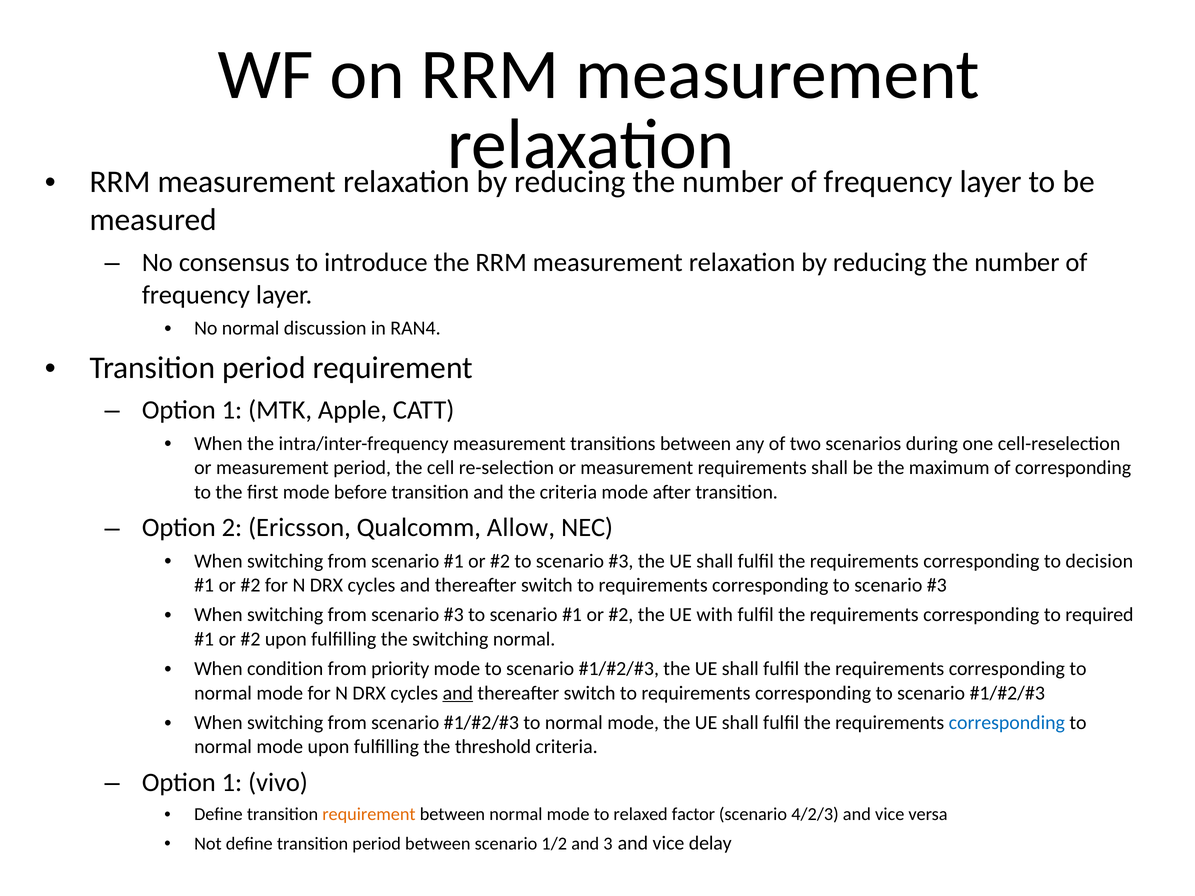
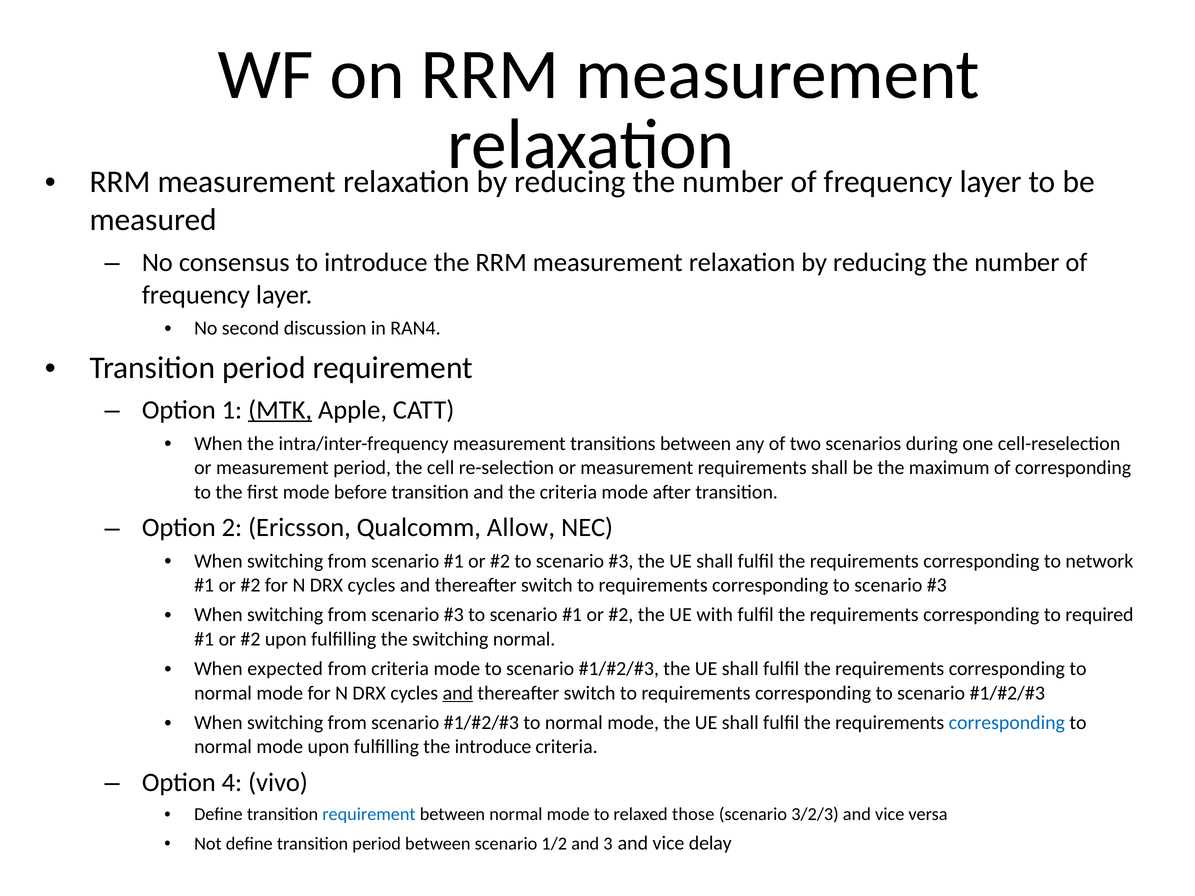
No normal: normal -> second (251, 328)
MTK underline: none -> present (280, 410)
decision: decision -> network (1099, 561)
condition: condition -> expected (285, 669)
from priority: priority -> criteria (400, 669)
the threshold: threshold -> introduce (493, 747)
1: 1 -> 4 (232, 783)
requirement colour: orange -> blue (369, 815)
factor: factor -> those (693, 815)
4/2/3: 4/2/3 -> 3/2/3 (815, 815)
